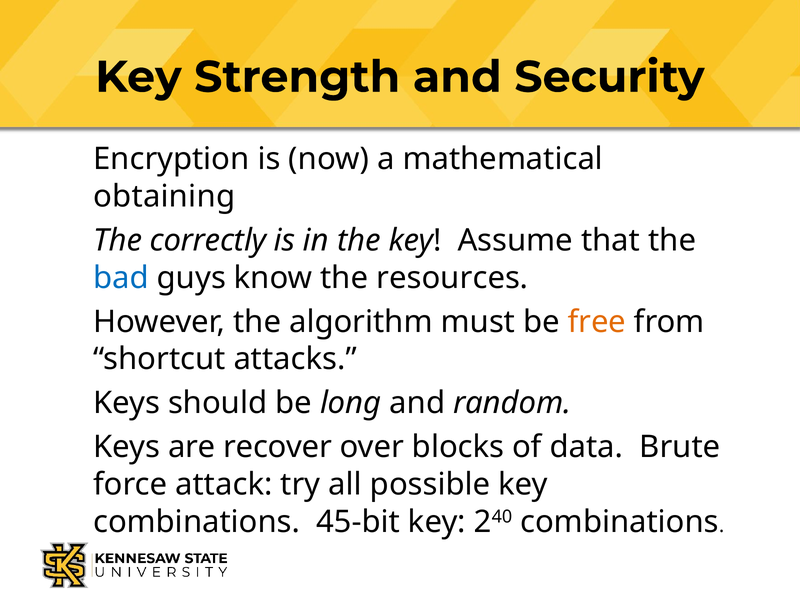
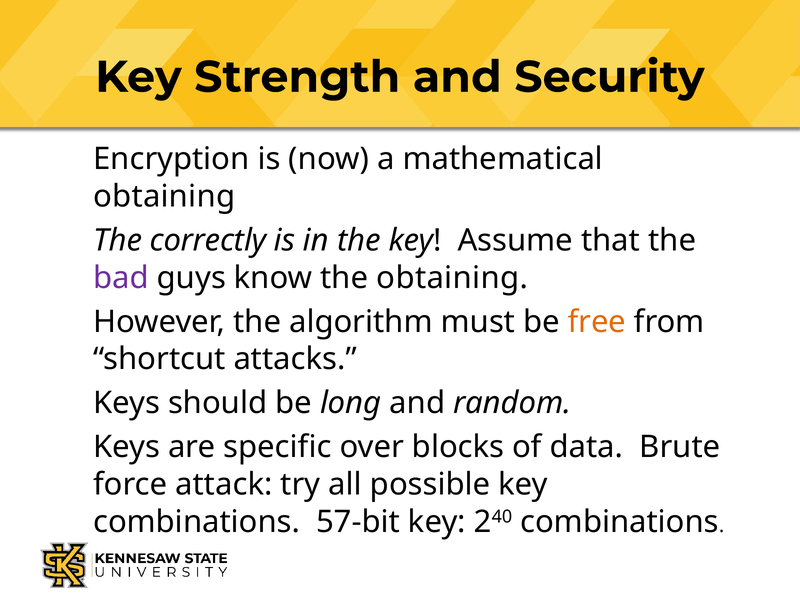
bad colour: blue -> purple (121, 278)
the resources: resources -> obtaining (452, 278)
recover: recover -> specific (277, 447)
45-bit: 45-bit -> 57-bit (358, 522)
